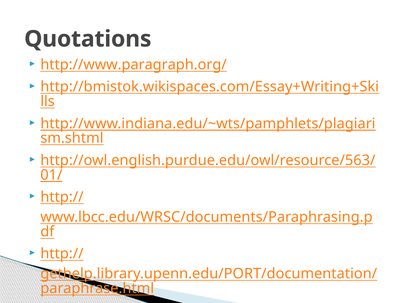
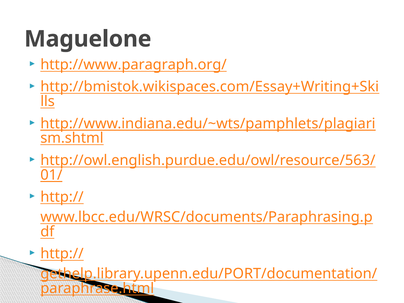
Quotations: Quotations -> Maguelone (88, 39)
